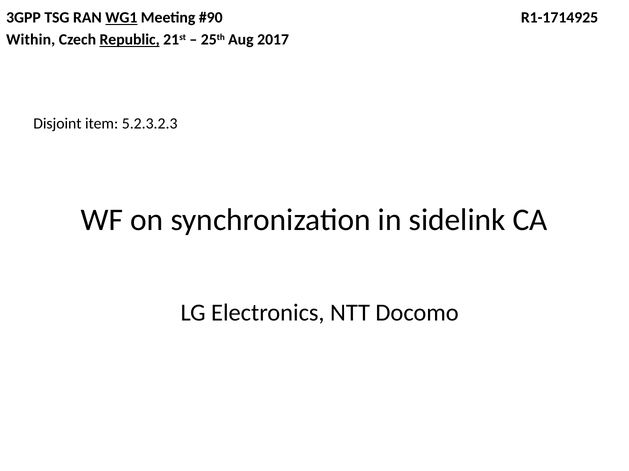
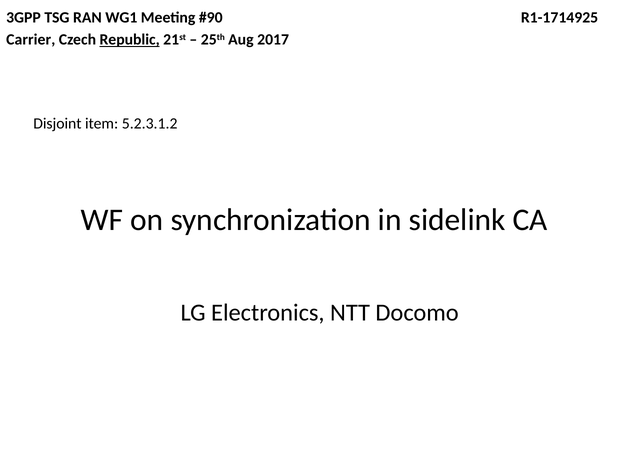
WG1 underline: present -> none (121, 18)
Within: Within -> Carrier (31, 40)
5.2.3.2.3: 5.2.3.2.3 -> 5.2.3.1.2 (150, 124)
